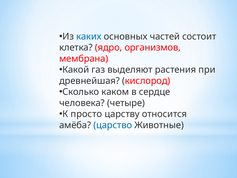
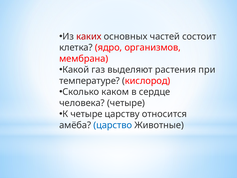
каких colour: blue -> red (89, 36)
древнейшая: древнейшая -> температуре (90, 81)
К просто: просто -> четыре (86, 114)
